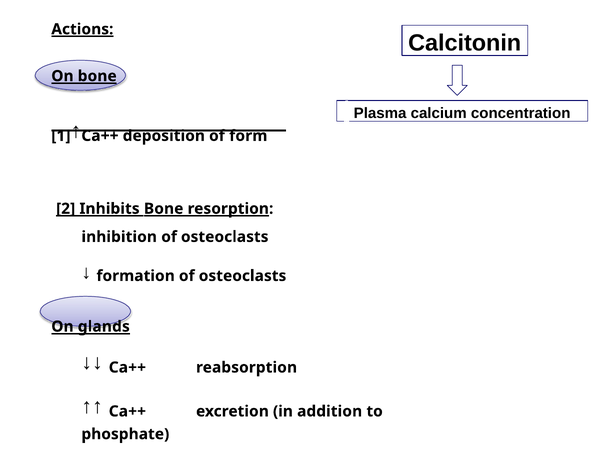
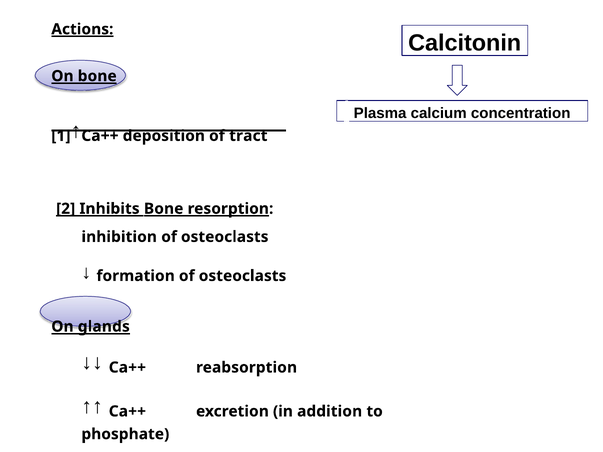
form: form -> tract (248, 136)
